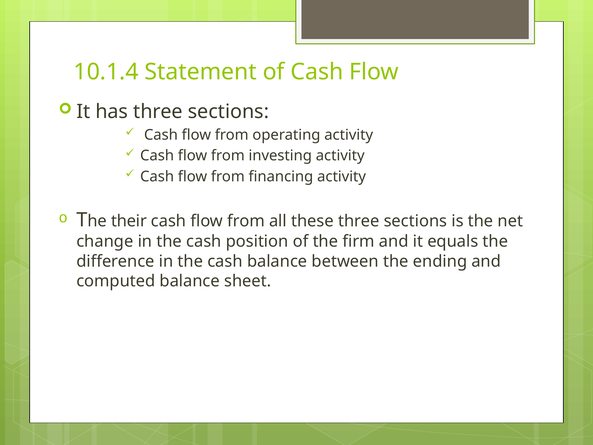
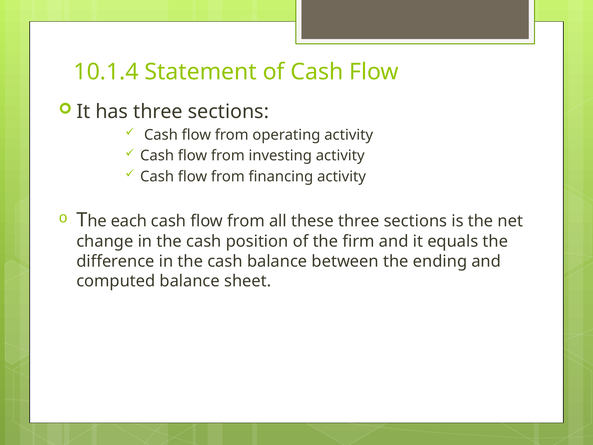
their: their -> each (129, 221)
